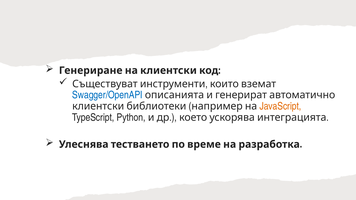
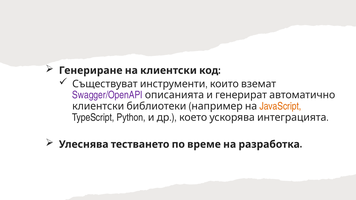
Swagger/OpenAPI colour: blue -> purple (107, 95)
